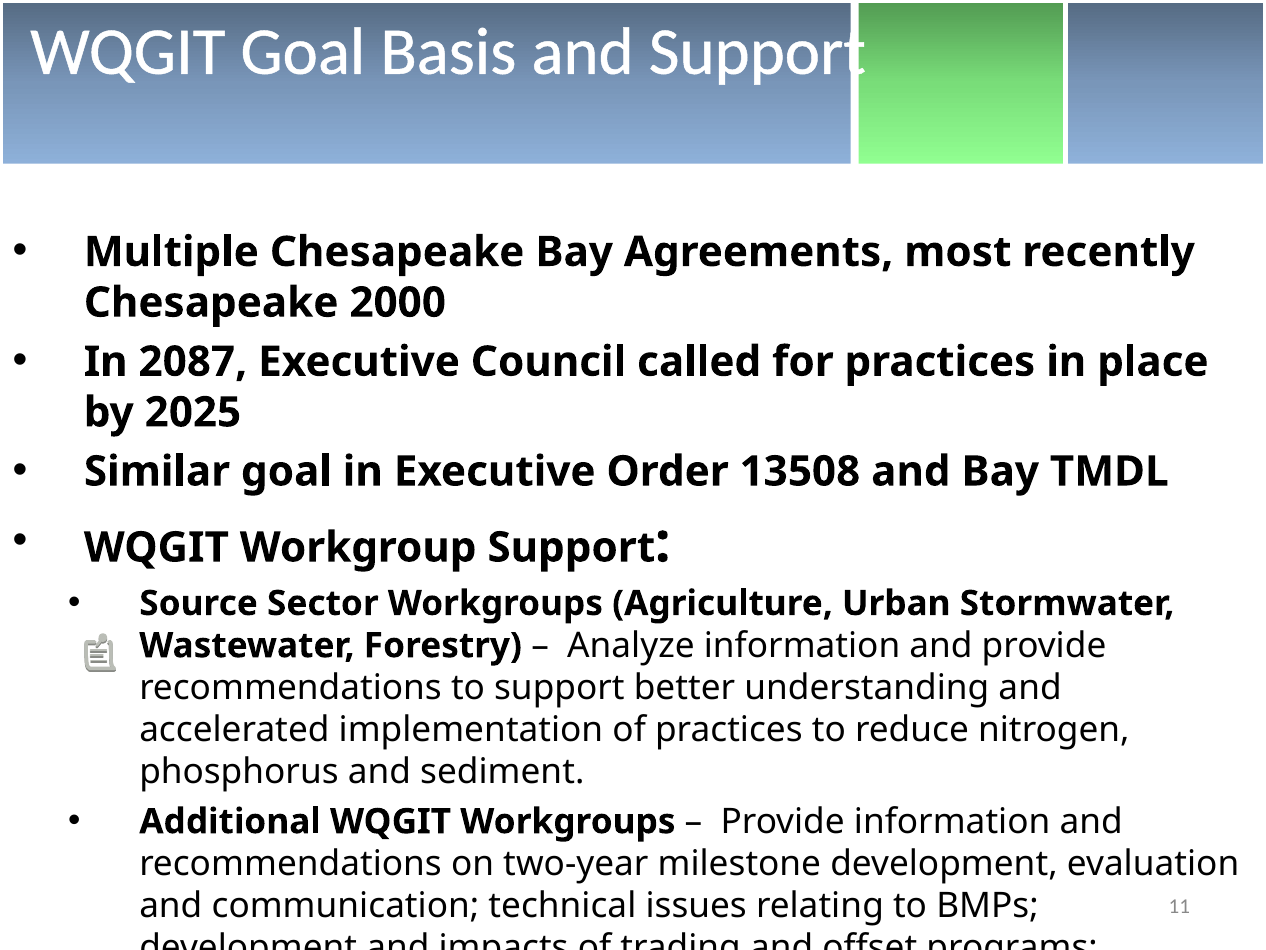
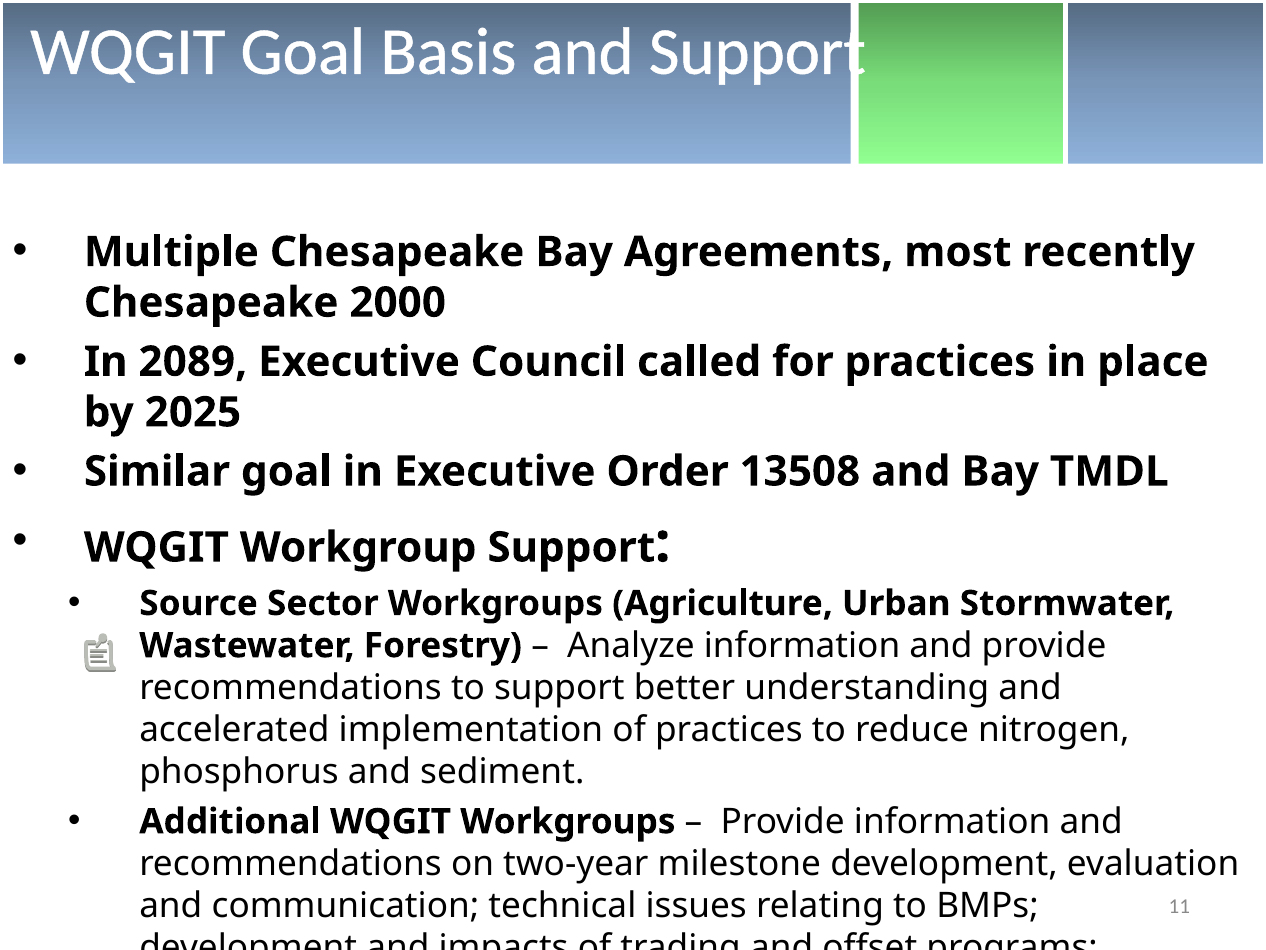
2087: 2087 -> 2089 (193, 362)
